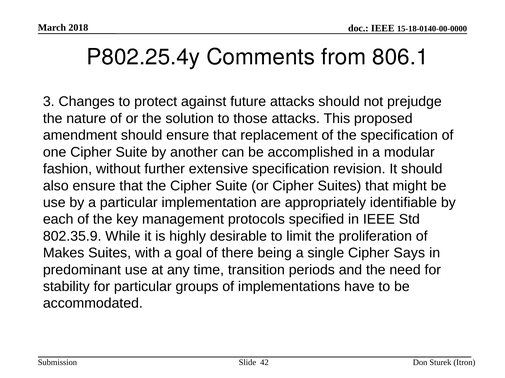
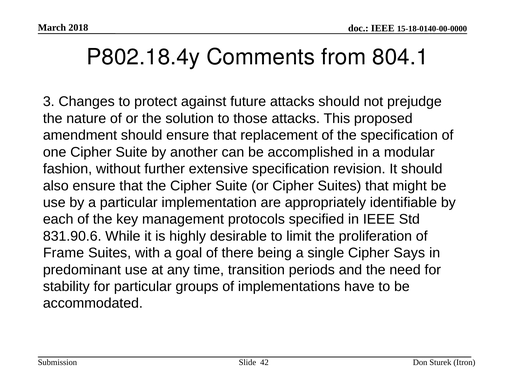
P802.25.4y: P802.25.4y -> P802.18.4y (143, 57)
806.1: 806.1 -> 804.1 (400, 57)
802.35.9: 802.35.9 -> 831.90.6 (72, 237)
Makes: Makes -> Frame (64, 253)
